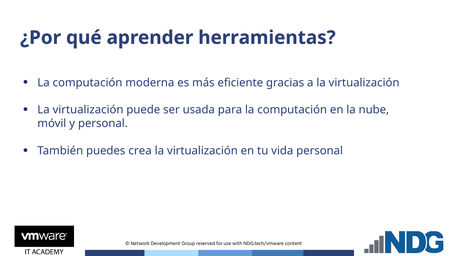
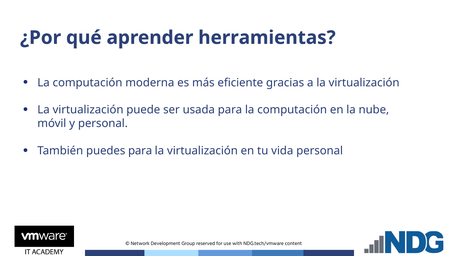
puedes crea: crea -> para (140, 151)
